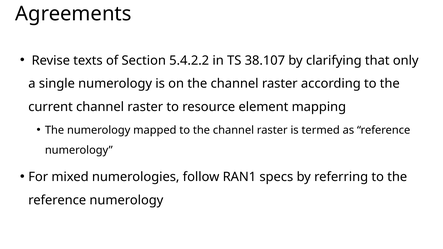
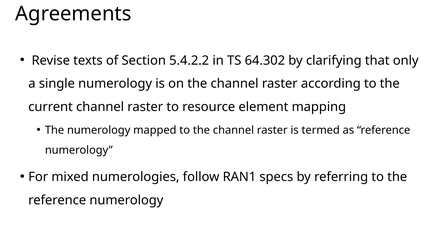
38.107: 38.107 -> 64.302 (265, 60)
